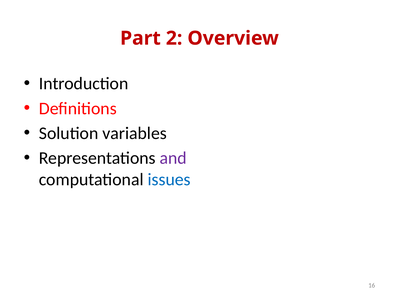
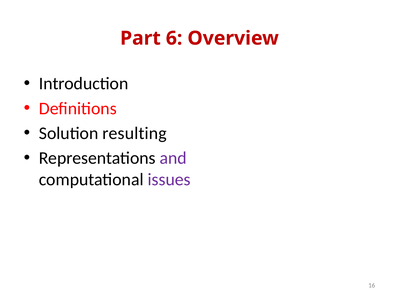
2: 2 -> 6 (174, 38)
variables: variables -> resulting (135, 133)
issues colour: blue -> purple (169, 180)
